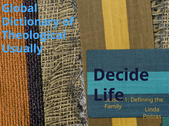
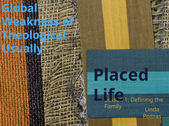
Dictionary: Dictionary -> Weakness (30, 22)
Decide: Decide -> Placed (121, 76)
